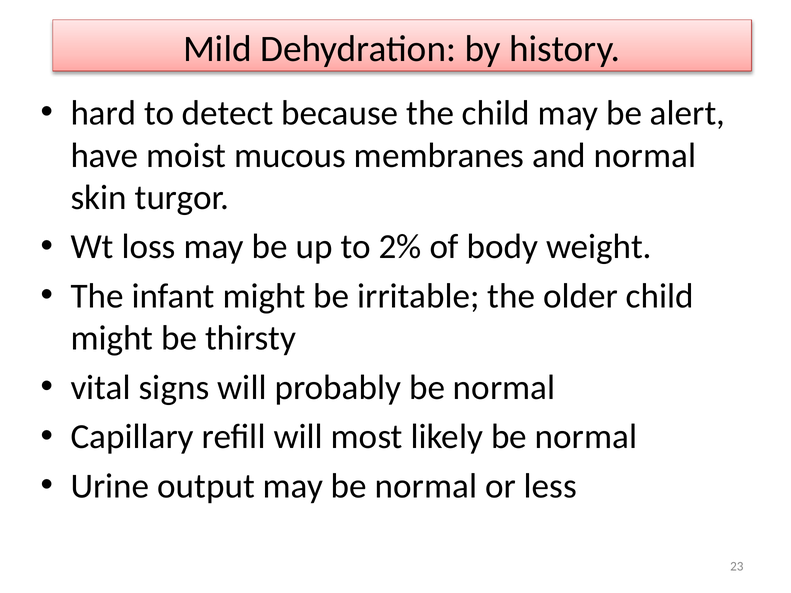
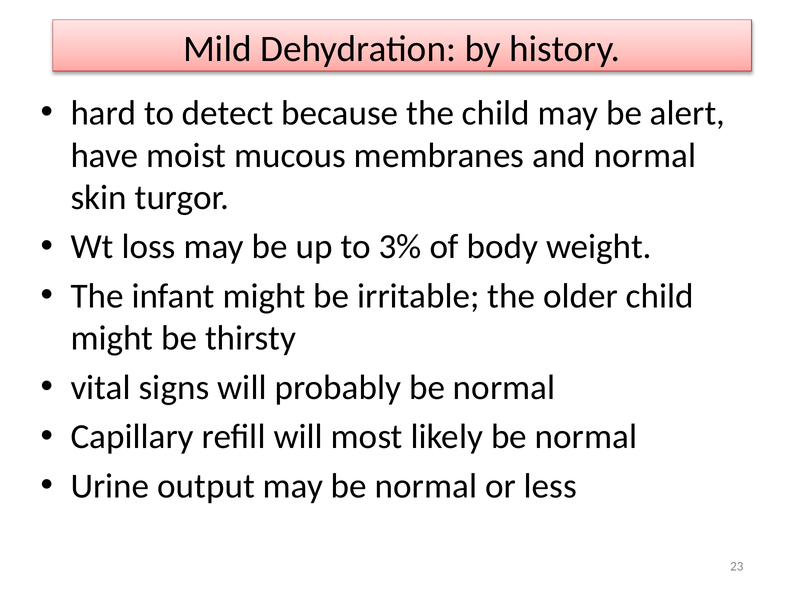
2%: 2% -> 3% (400, 247)
